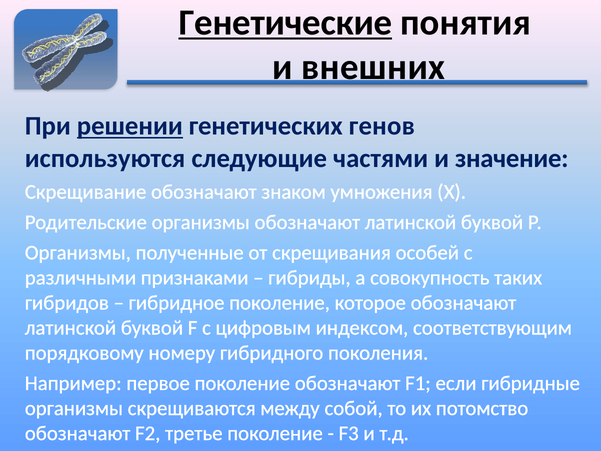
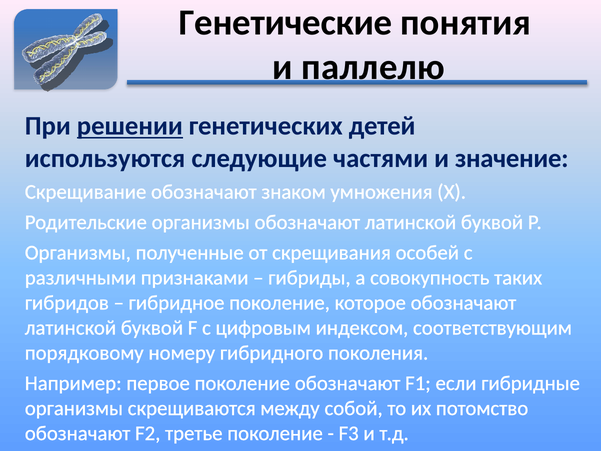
Генетические underline: present -> none (285, 23)
внешних: внешних -> паллелю (373, 67)
генов: генов -> детей (382, 126)
